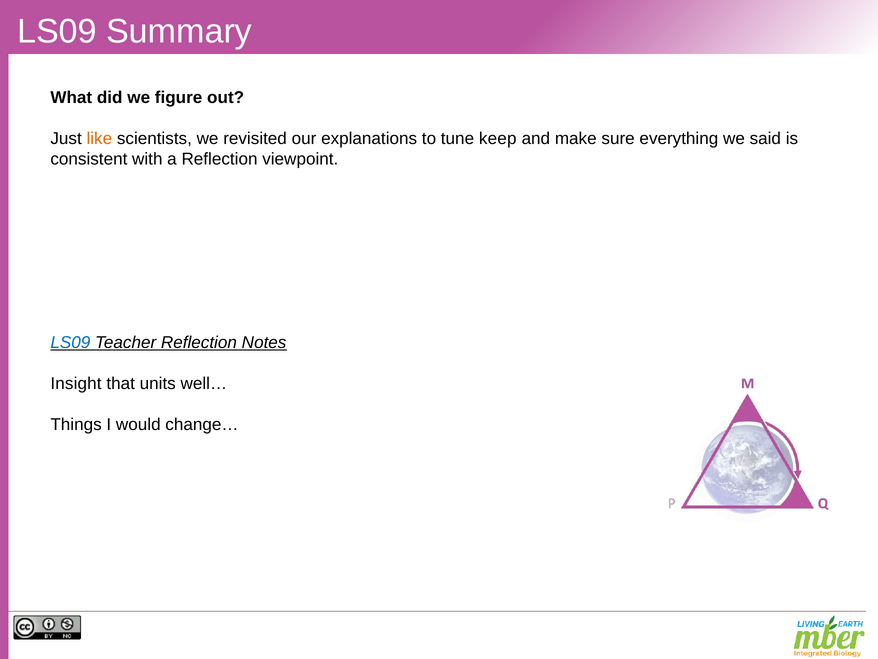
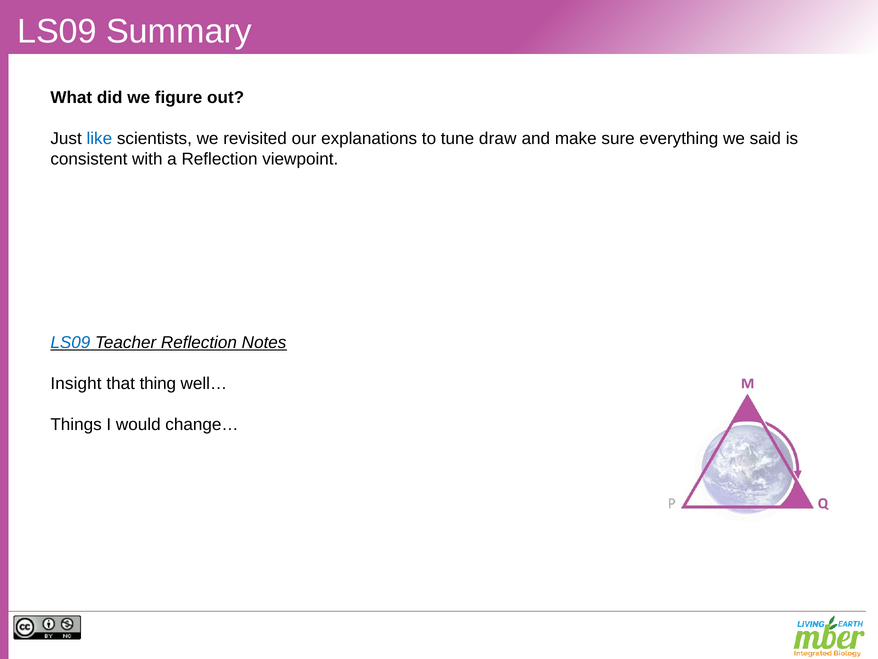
like colour: orange -> blue (99, 139)
keep: keep -> draw (498, 139)
units: units -> thing (158, 383)
